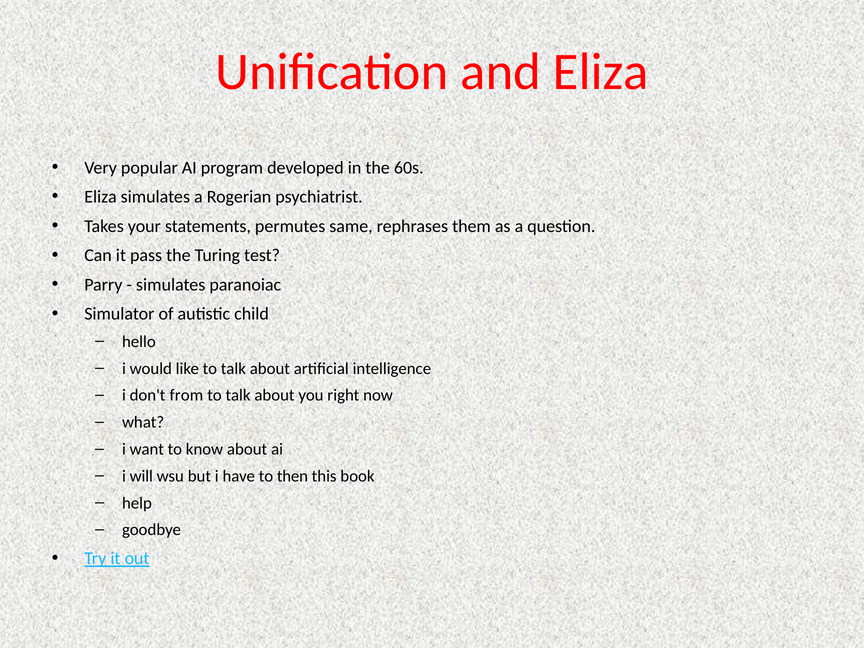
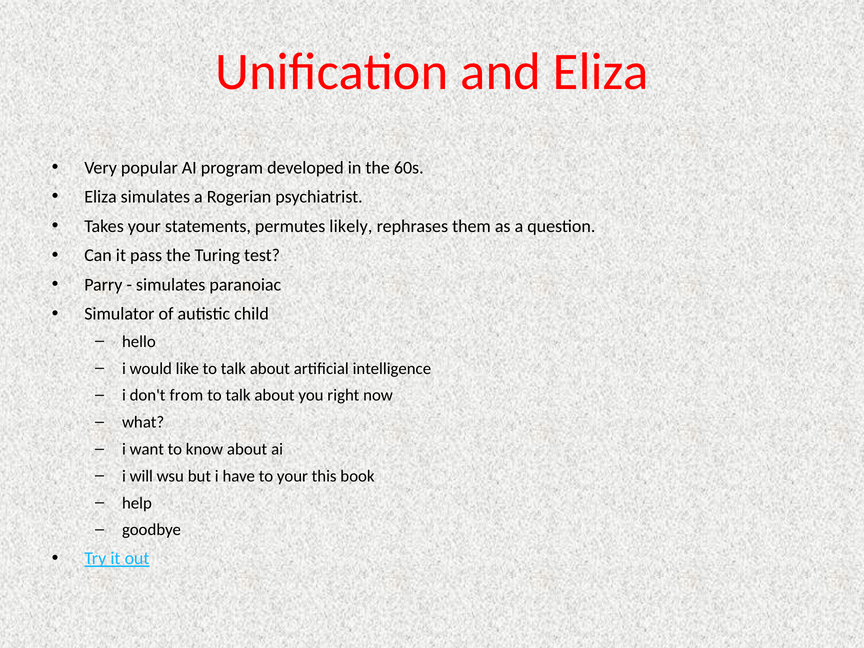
same: same -> likely (351, 226)
to then: then -> your (292, 476)
